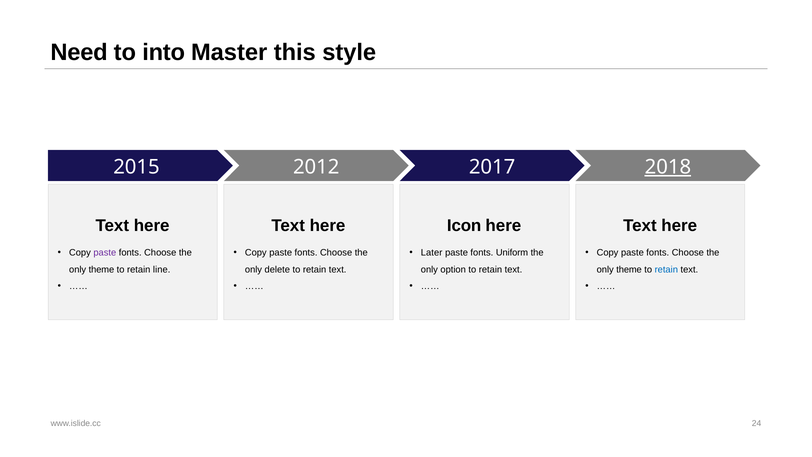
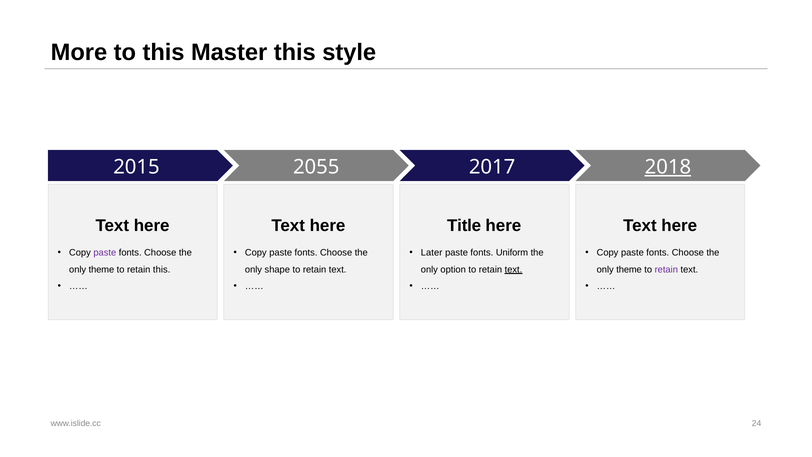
Need: Need -> More (79, 53)
to into: into -> this (164, 53)
2012: 2012 -> 2055 (316, 167)
Icon: Icon -> Title (464, 226)
retain line: line -> this (162, 269)
delete: delete -> shape (277, 269)
text underline: none -> present (513, 269)
retain colour: blue -> purple (666, 269)
